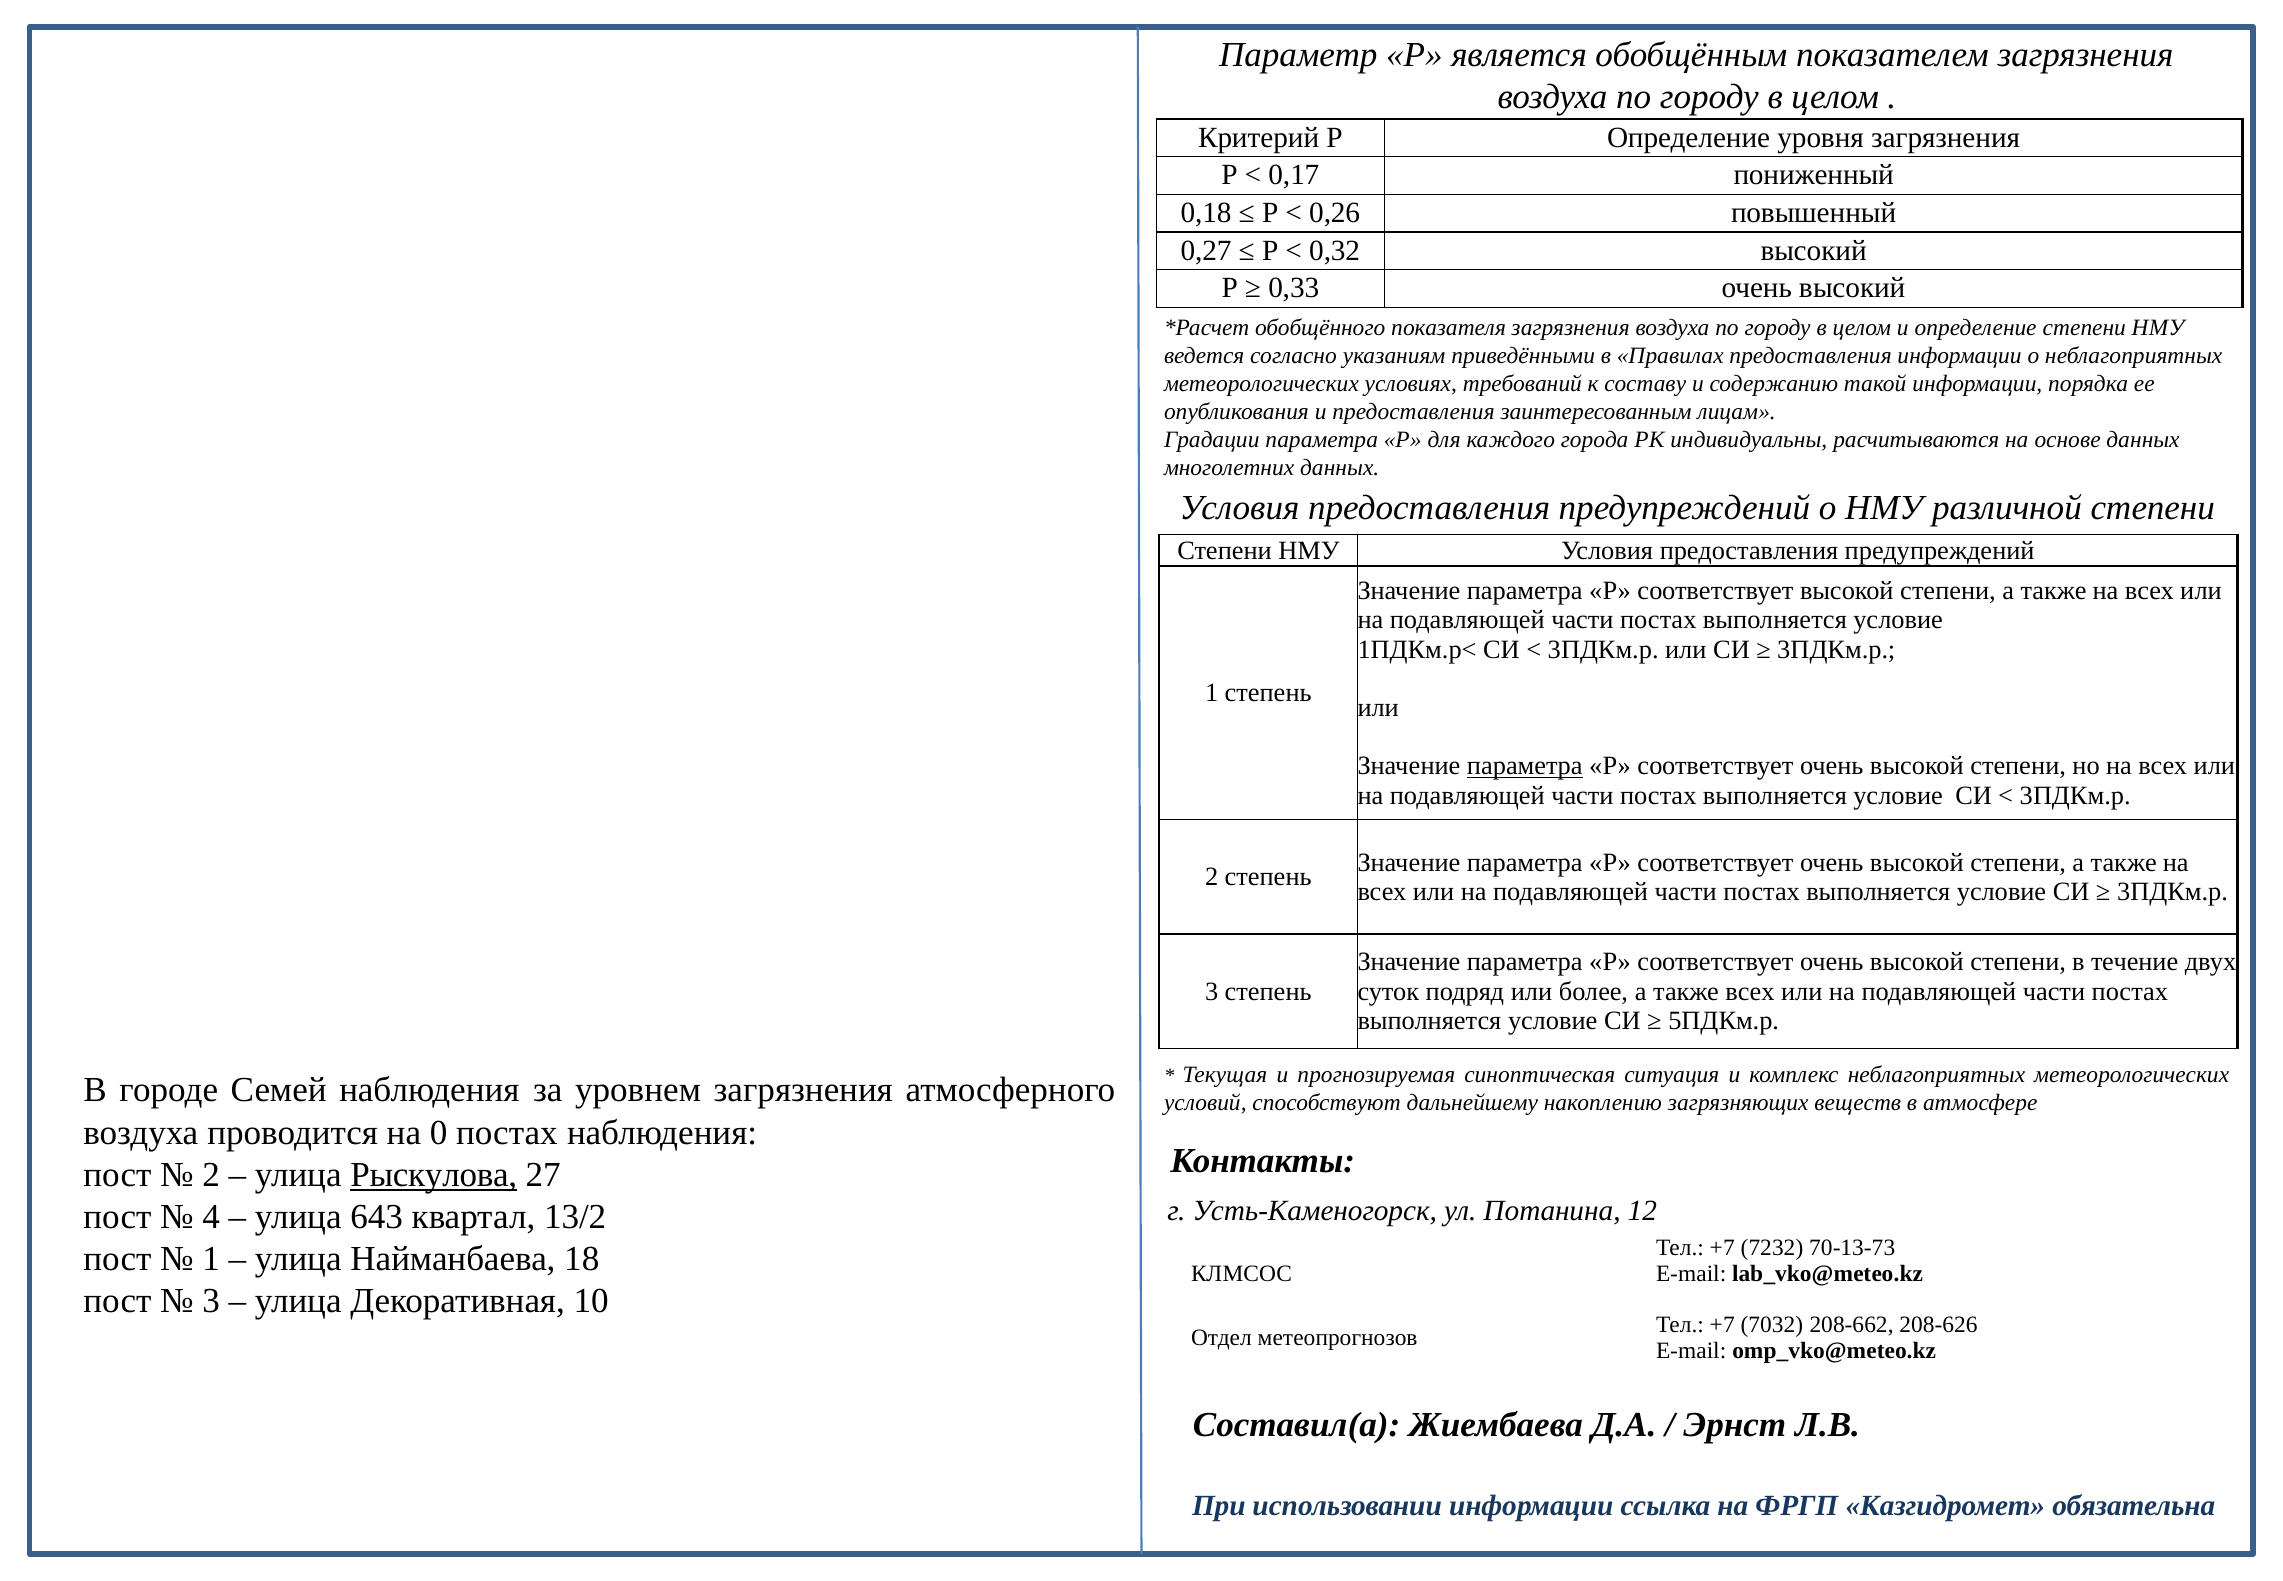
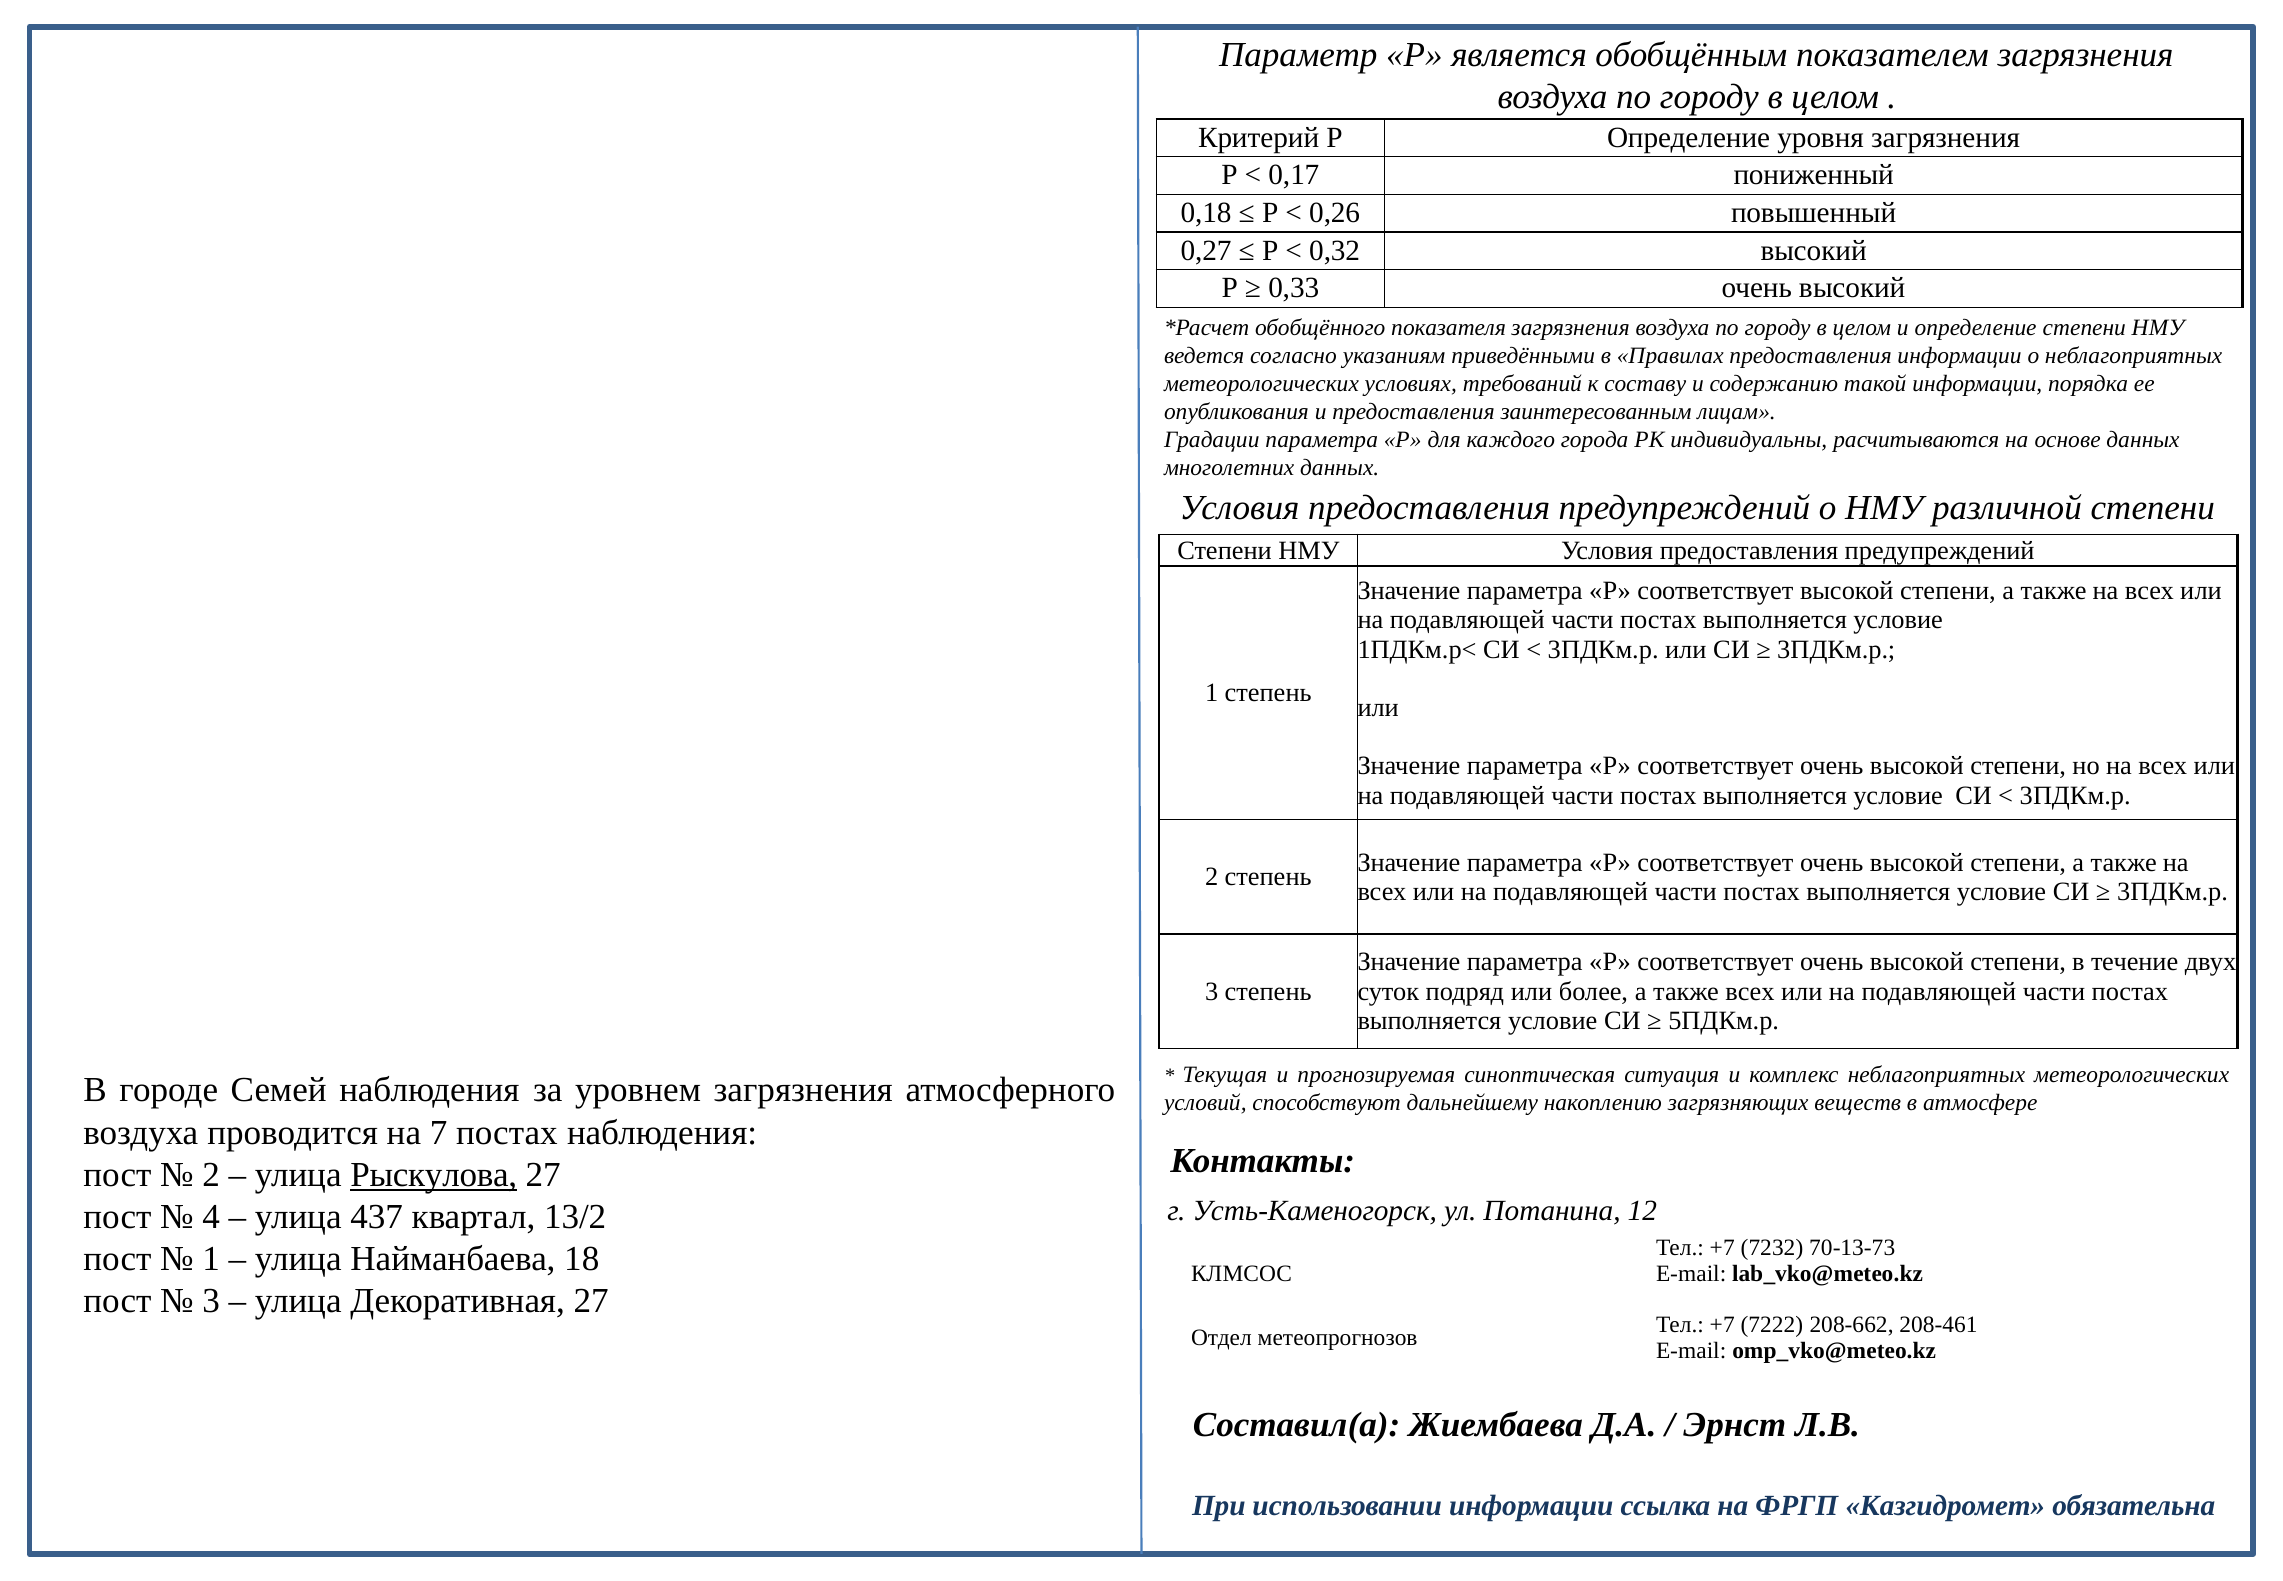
параметра underline: present -> none (1525, 766)
0: 0 -> 7 (439, 1132)
643: 643 -> 437 (377, 1216)
Декоративная 10: 10 -> 27 (591, 1301)
7032: 7032 -> 7222 (1772, 1324)
208-626: 208-626 -> 208-461 (1938, 1324)
